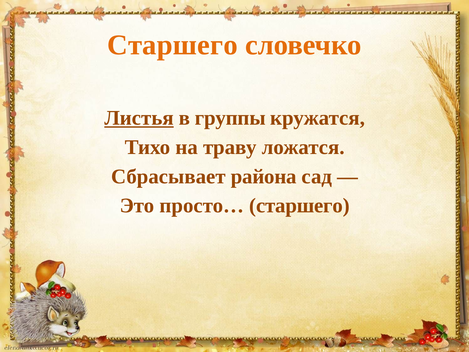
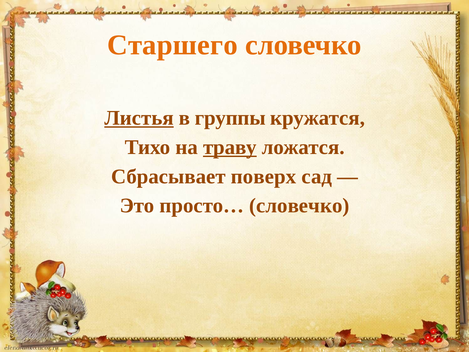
траву underline: none -> present (230, 147)
района: района -> поверх (264, 176)
просто… старшего: старшего -> словечко (299, 206)
